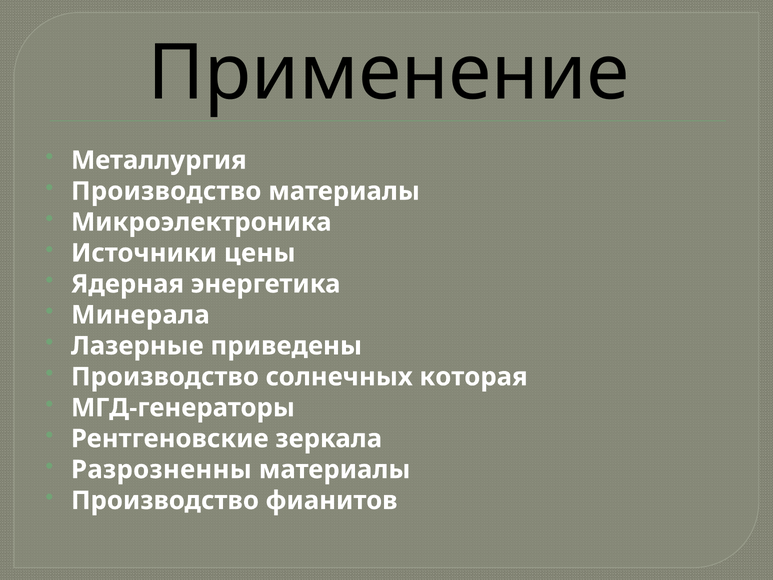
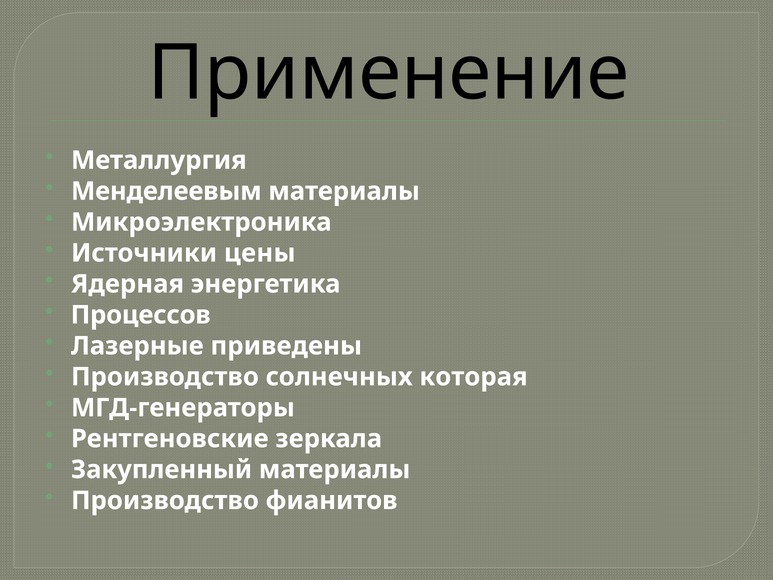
Производство: Производство -> Менделеевым (166, 191)
Минерала: Минерала -> Процессов (141, 315)
Разрозненны: Разрозненны -> Закупленный (162, 469)
